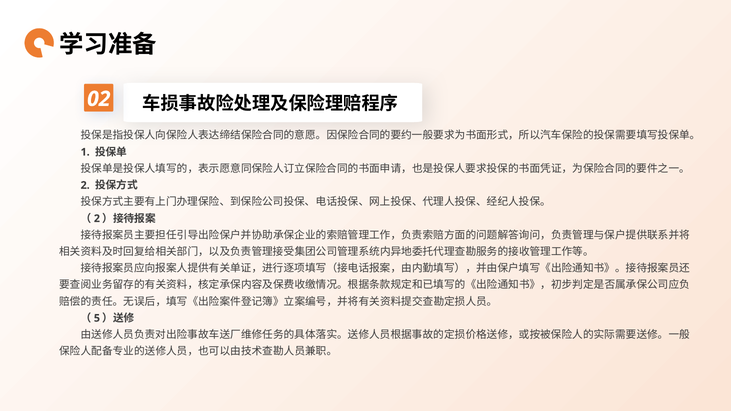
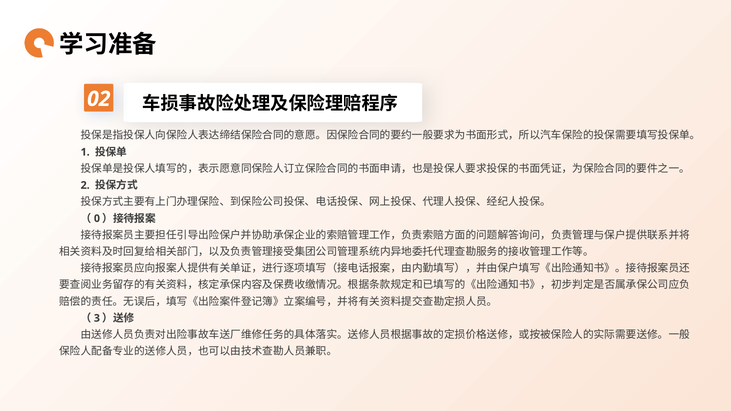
2: 2 -> 0 (97, 219)
5: 5 -> 3 (97, 318)
